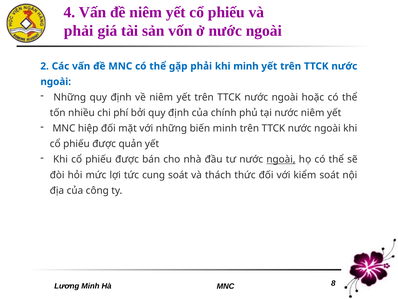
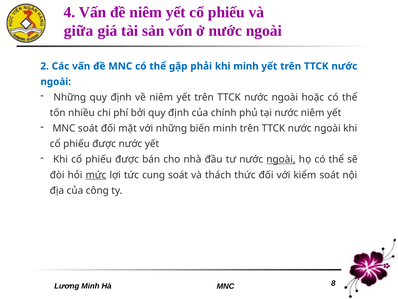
phải: phải -> giữa (79, 31)
MNC hiệp: hiệp -> soát (88, 128)
được quản: quản -> nước (130, 144)
mức underline: none -> present (96, 175)
